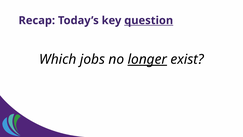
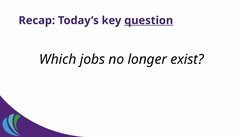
longer underline: present -> none (147, 59)
